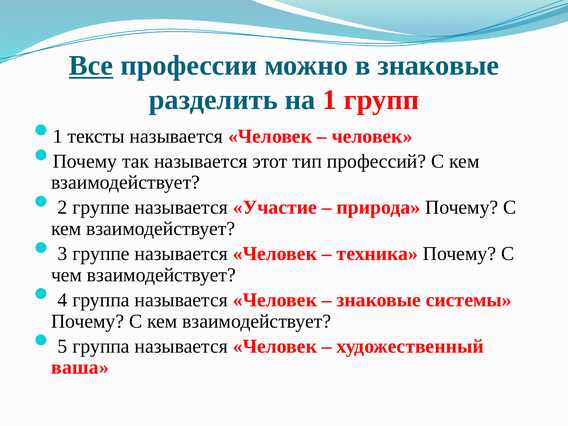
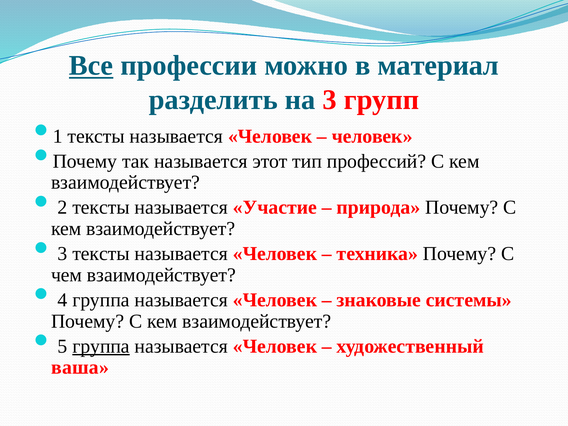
в знаковые: знаковые -> материал (438, 66)
на 1: 1 -> 3 (330, 100)
2 группе: группе -> тексты (101, 207)
3 группе: группе -> тексты (101, 254)
группа underline: none -> present (101, 346)
